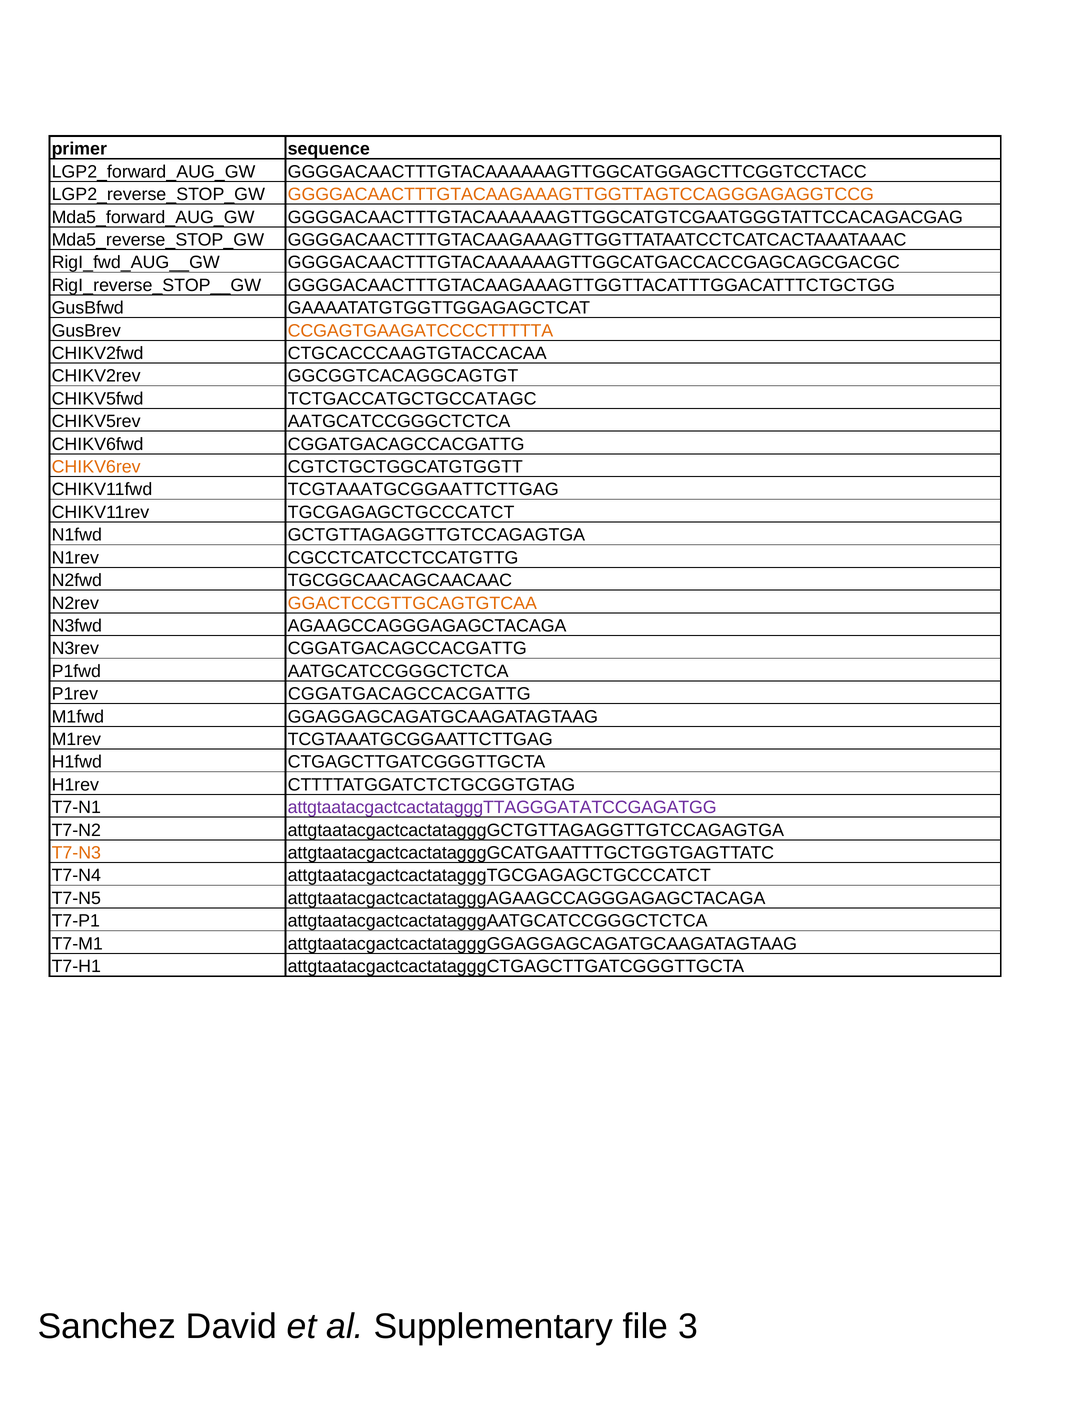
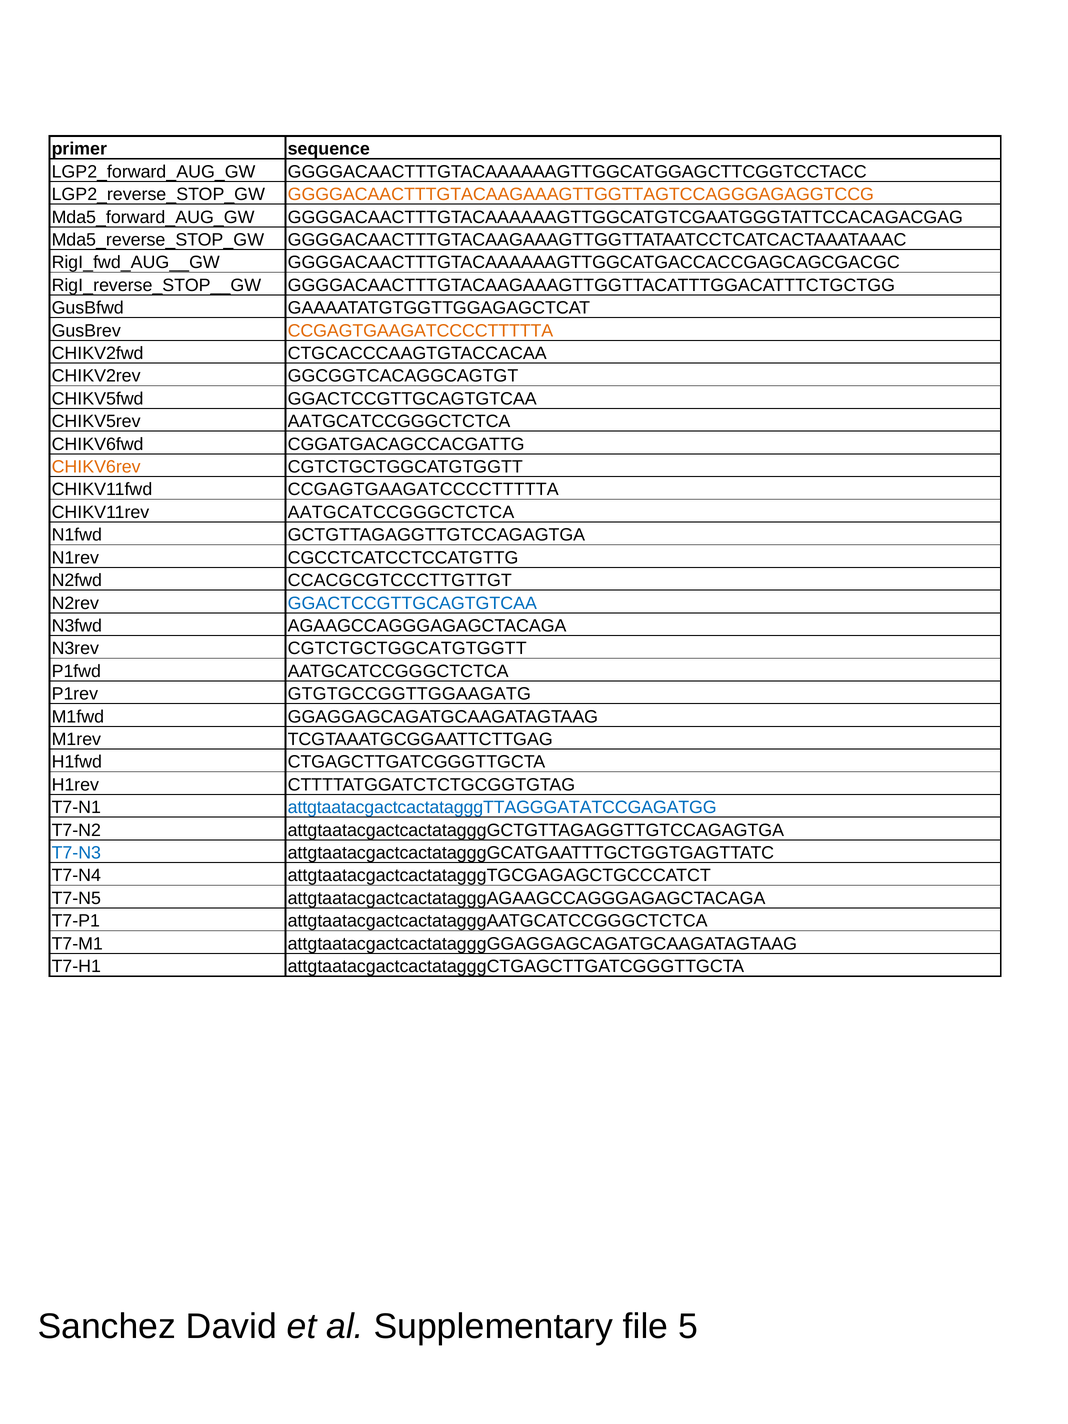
CHIKV5fwd TCTGACCATGCTGCCATAGC: TCTGACCATGCTGCCATAGC -> GGACTCCGTTGCAGTGTCAA (412, 399)
CHIKV11fwd TCGTAAATGCGGAATTCTTGAG: TCGTAAATGCGGAATTCTTGAG -> CCGAGTGAAGATCCCCTTTTTA (423, 490)
CHIKV11rev TGCGAGAGCTGCCCATCT: TGCGAGAGCTGCCCATCT -> AATGCATCCGGGCTCTCA (401, 512)
TGCGGCAACAGCAACAAC: TGCGGCAACAGCAACAAC -> CCACGCGTCCCTTGTTGT (400, 580)
GGACTCCGTTGCAGTGTCAA colour: orange -> blue (412, 603)
N3rev CGGATGACAGCCACGATTG: CGGATGACAGCCACGATTG -> CGTCTGCTGGCATGTGGTT (407, 649)
P1rev CGGATGACAGCCACGATTG: CGGATGACAGCCACGATTG -> GTGTGCCGGTTGGAAGATG (409, 694)
attgtaatacgactcactatagggTTAGGGATATCCGAGATGG colour: purple -> blue (502, 807)
T7-N3 colour: orange -> blue (76, 853)
3: 3 -> 5 (688, 1326)
